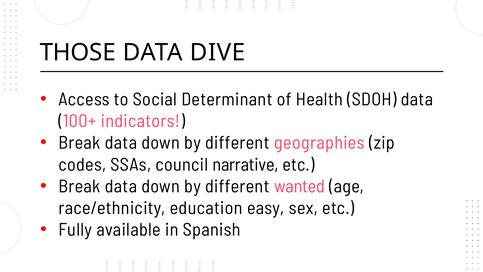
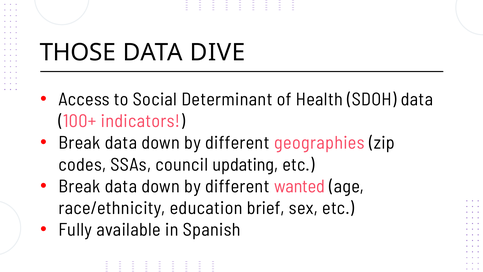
narrative: narrative -> updating (245, 165)
easy: easy -> brief (266, 208)
